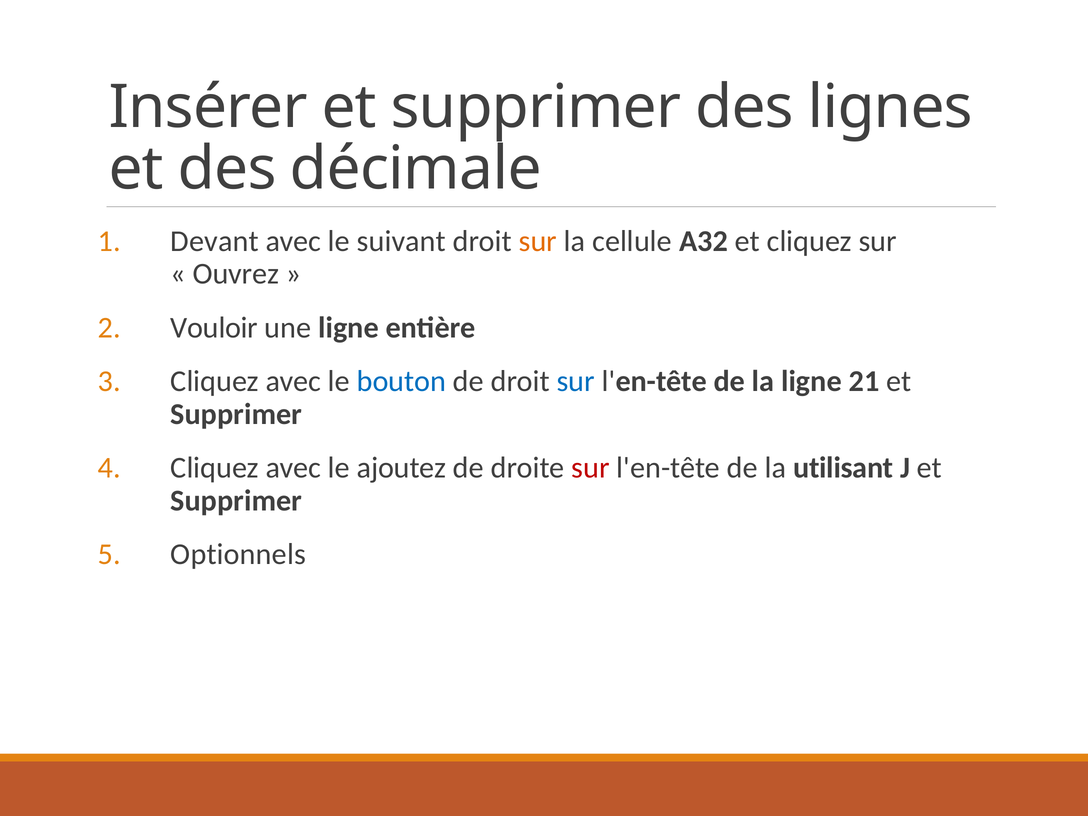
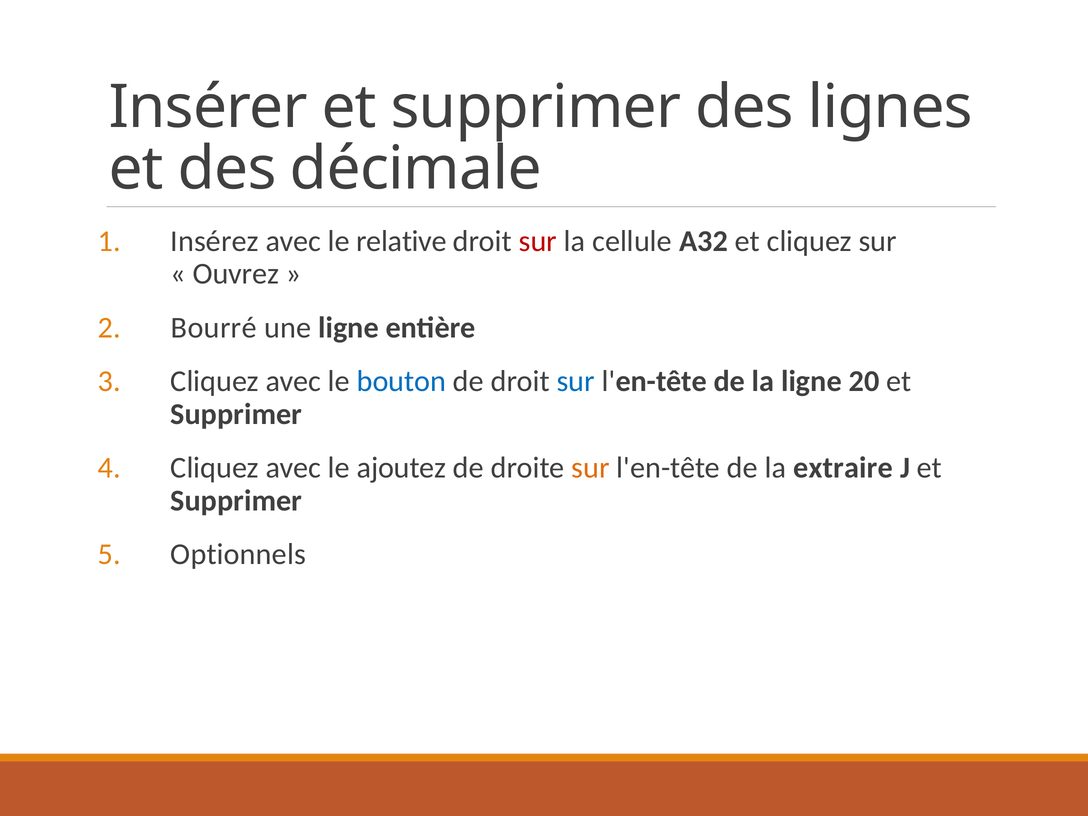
Devant: Devant -> Insérez (215, 241)
suivant: suivant -> relative (402, 241)
sur colour: orange -> red (538, 241)
Vouloir: Vouloir -> Bourré (214, 328)
21: 21 -> 20 (864, 381)
sur colour: red -> orange (590, 468)
utilisant: utilisant -> extraire (843, 468)
